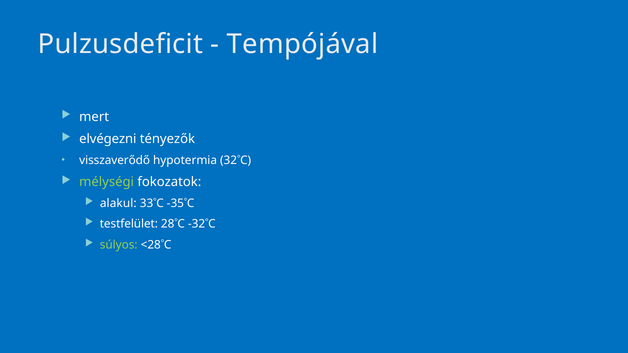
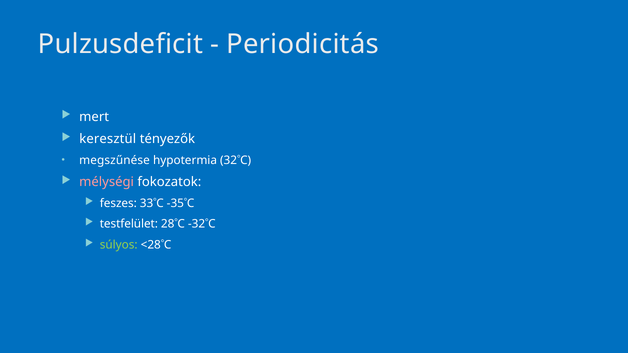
Tempójával: Tempójával -> Periodicitás (303, 44)
elvégezni: elvégezni -> keresztül (108, 139)
visszaverődő: visszaverődő -> megszűnése (115, 161)
mélységi colour: light green -> pink (107, 182)
alakul: alakul -> feszes (118, 203)
